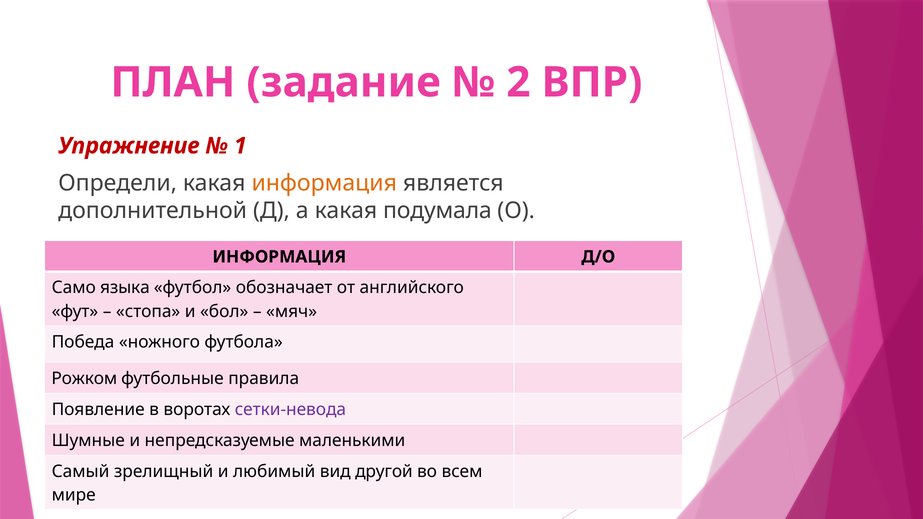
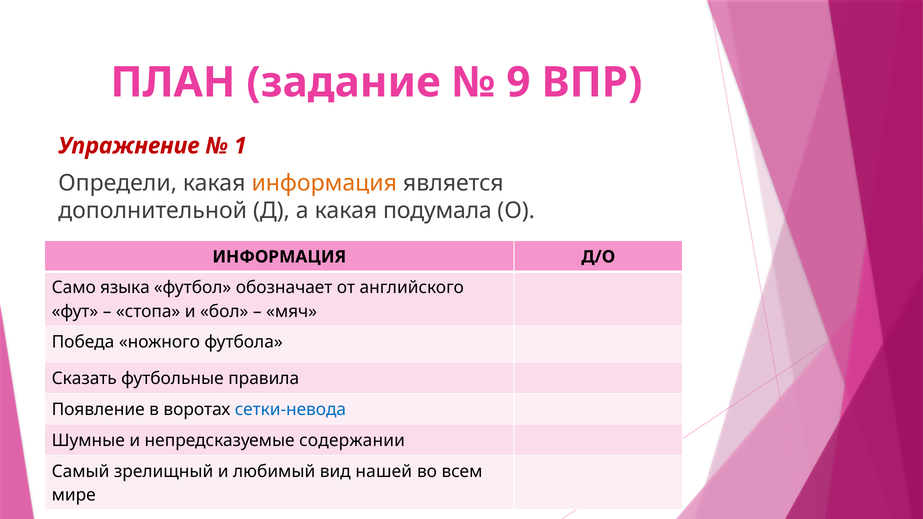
2: 2 -> 9 (518, 82)
Рожком: Рожком -> Сказать (84, 379)
сетки-невода colour: purple -> blue (290, 410)
маленькими: маленькими -> содержании (352, 441)
другой: другой -> нашей (384, 472)
